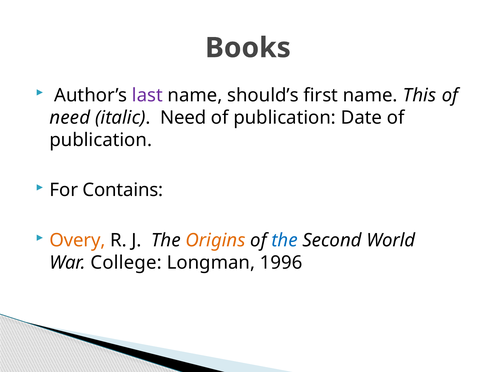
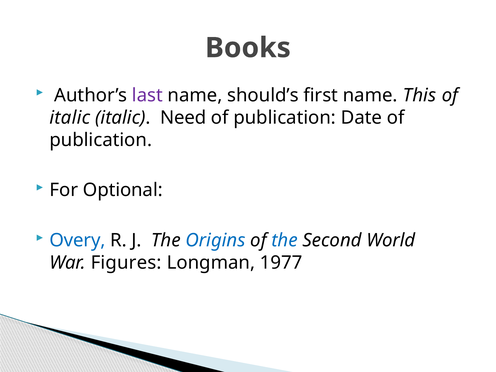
need: need -> italic (70, 118)
Contains: Contains -> Optional (123, 190)
Overy colour: orange -> blue (78, 240)
Origins colour: orange -> blue (215, 240)
College: College -> Figures (126, 263)
1996: 1996 -> 1977 (281, 263)
